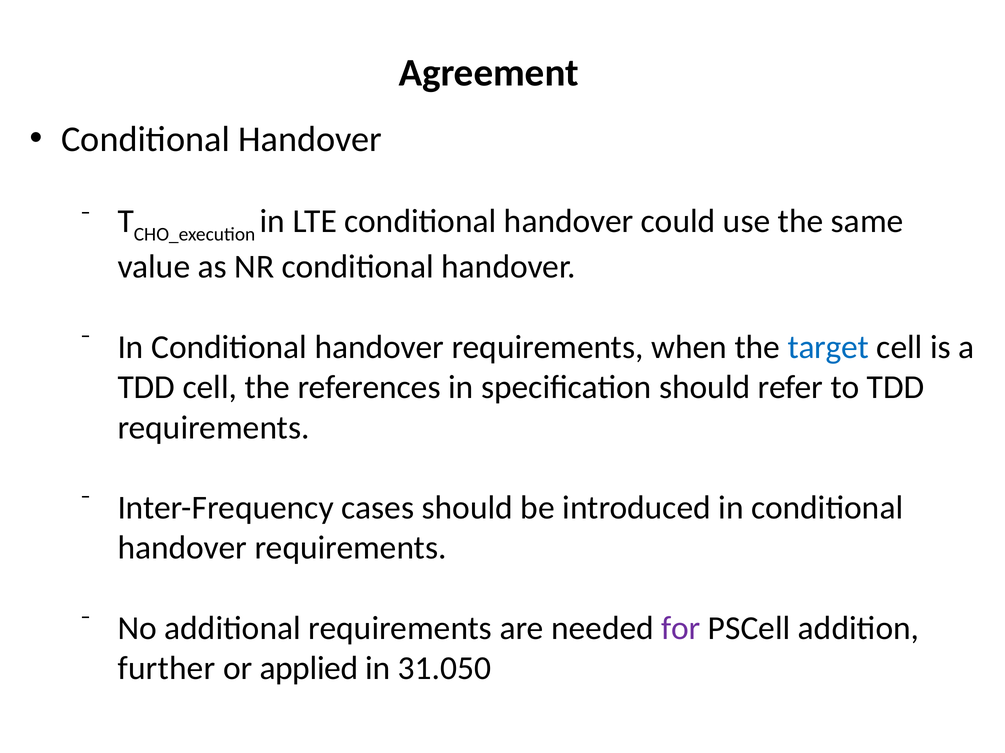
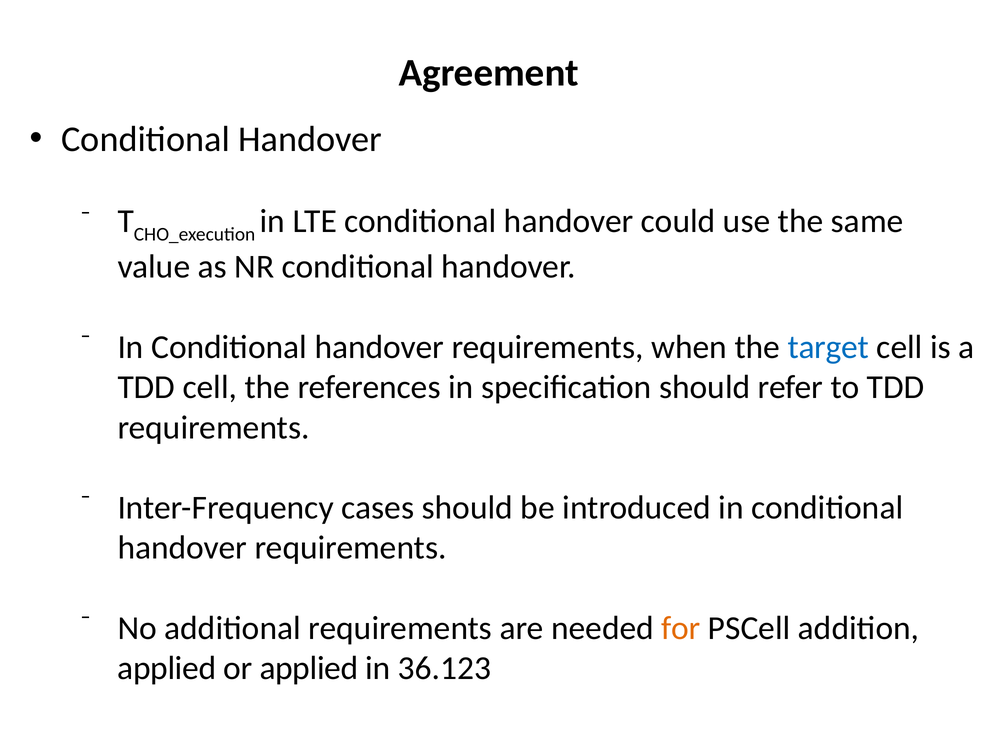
for colour: purple -> orange (681, 629)
further: further -> applied (167, 669)
31.050: 31.050 -> 36.123 (445, 669)
